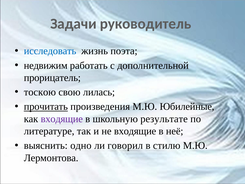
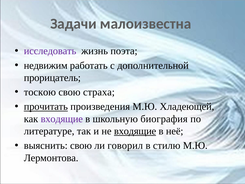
руководитель: руководитель -> малоизвестна (146, 24)
исследовать colour: blue -> purple (50, 51)
лилась: лилась -> страха (99, 92)
Юбилейные: Юбилейные -> Хладеющей (187, 106)
результате: результате -> биография (164, 119)
входящие underline: none -> present (135, 131)
выяснить одно: одно -> свою (81, 145)
